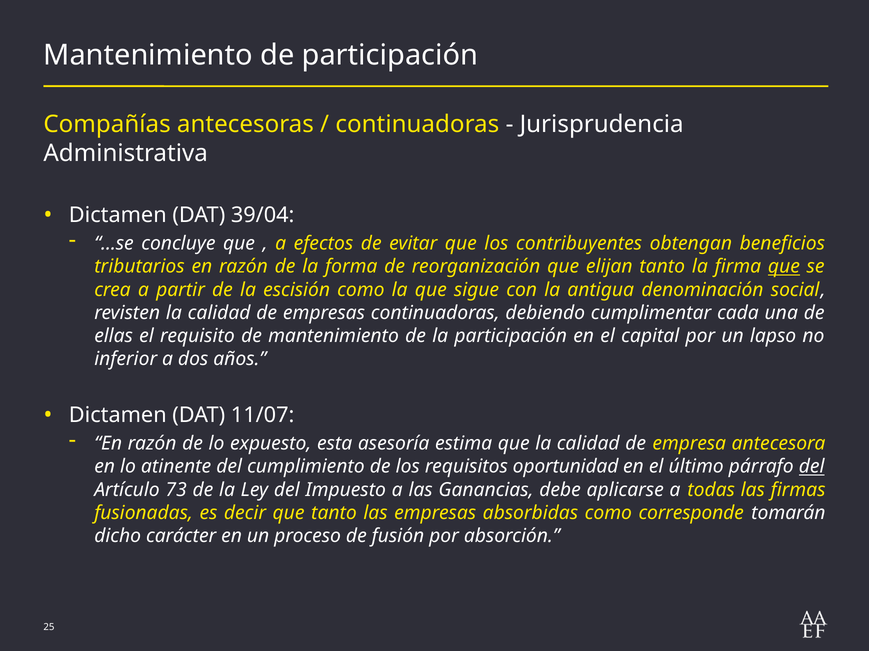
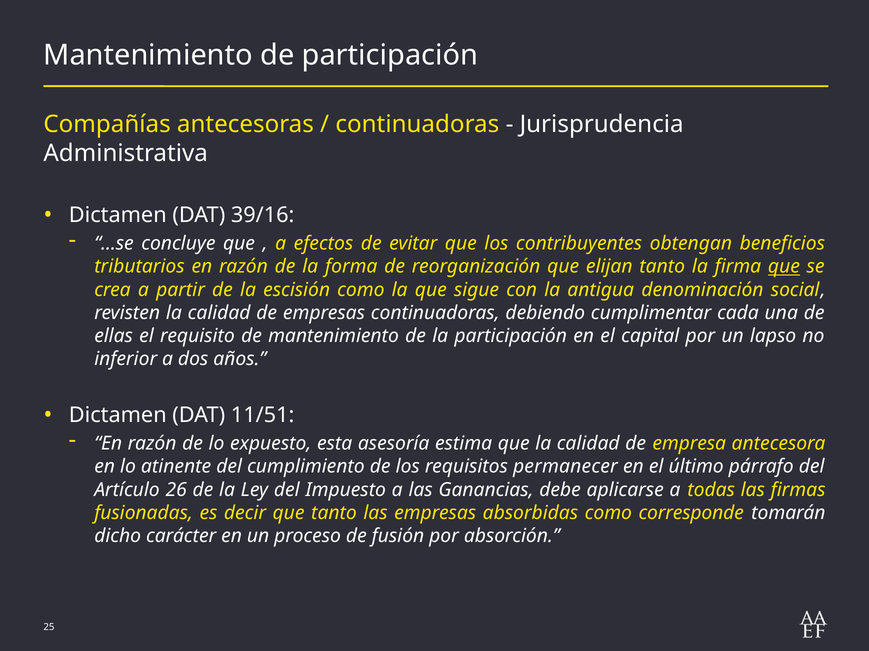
39/04: 39/04 -> 39/16 (263, 215)
11/07: 11/07 -> 11/51 (263, 416)
oportunidad: oportunidad -> permanecer (565, 467)
del underline: present -> none (812, 467)
73: 73 -> 26 (176, 490)
